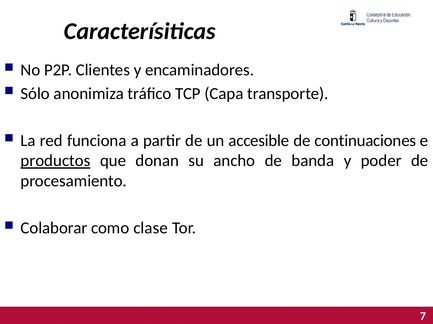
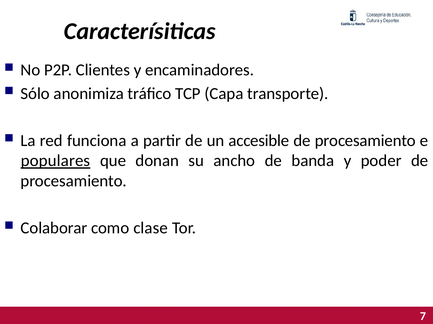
continuaciones: continuaciones -> procesamiento (365, 141)
productos: productos -> populares (55, 161)
